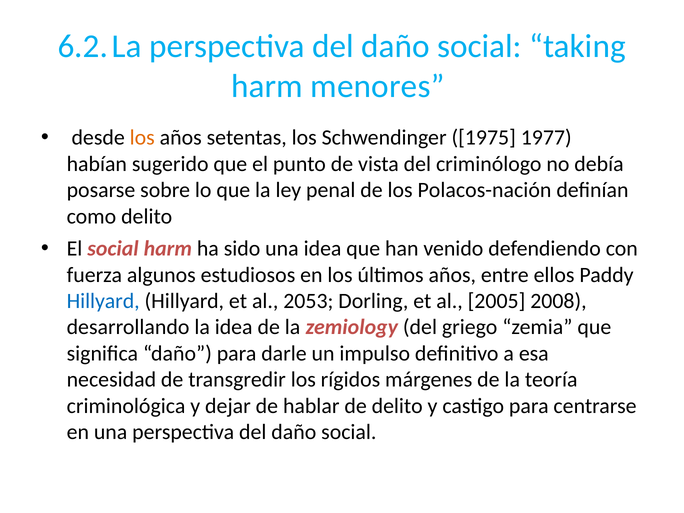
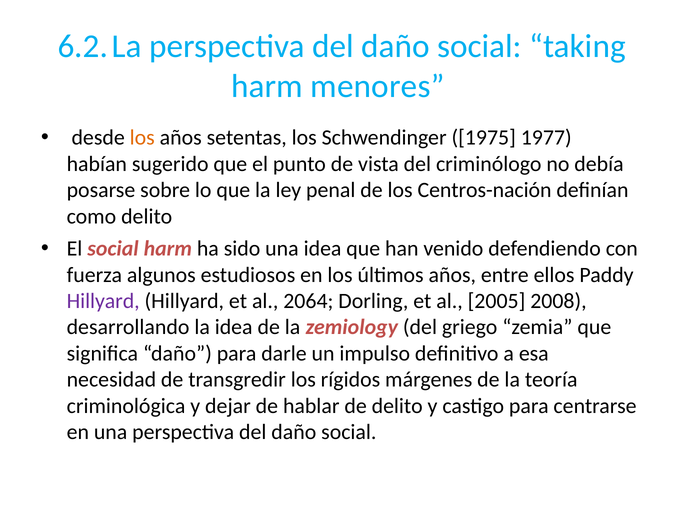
Polacos-nación: Polacos-nación -> Centros-nación (485, 190)
Hillyard colour: blue -> purple (103, 301)
2053: 2053 -> 2064 (308, 301)
